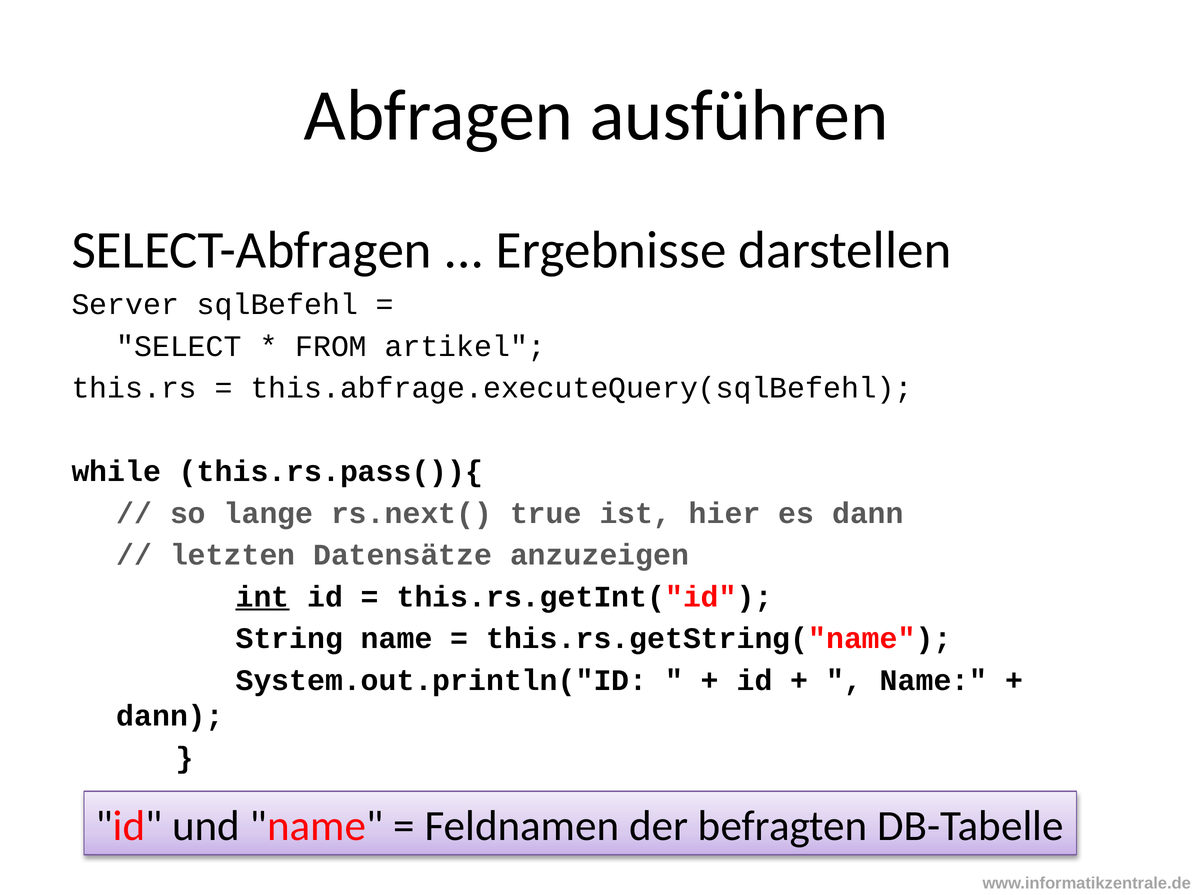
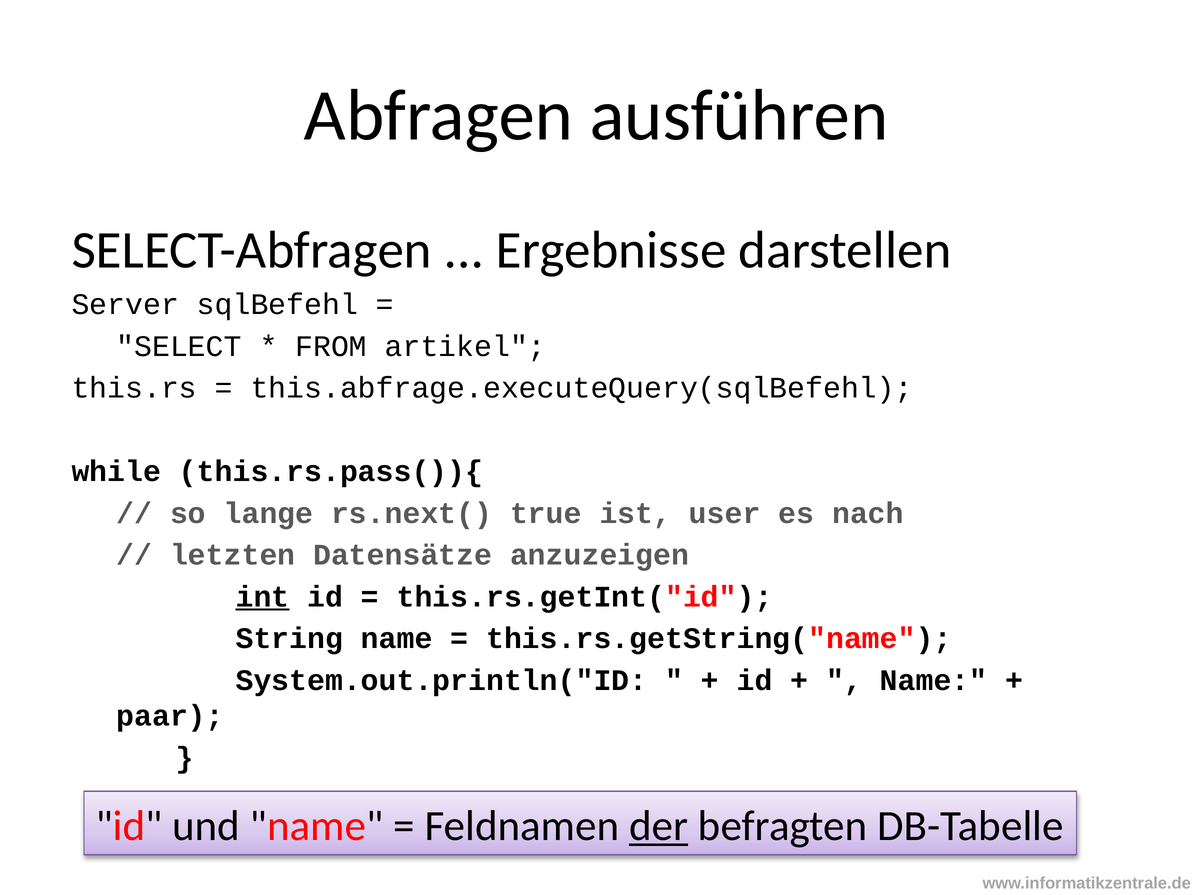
hier: hier -> user (725, 513)
es dann: dann -> nach (868, 513)
dann: dann -> paar (170, 716)
der underline: none -> present (659, 826)
